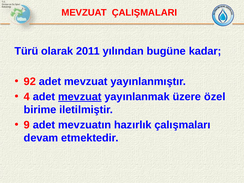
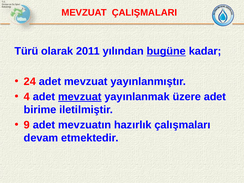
bugüne underline: none -> present (166, 51)
92: 92 -> 24 (30, 82)
üzere özel: özel -> adet (215, 97)
